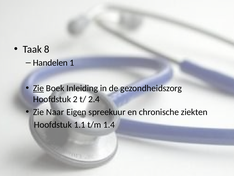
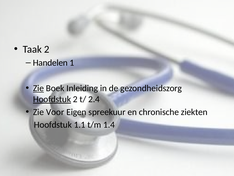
Taak 8: 8 -> 2 (47, 49)
Hoofdstuk underline: none -> present (52, 99)
Naar: Naar -> Voor (55, 112)
